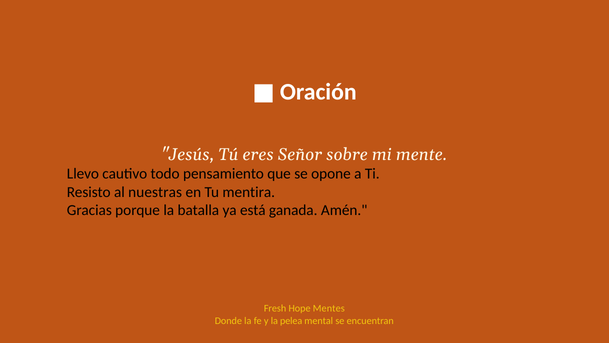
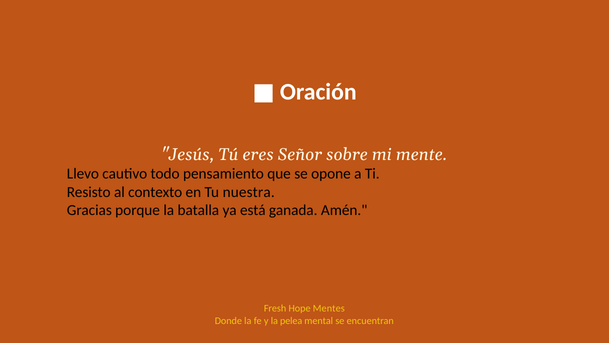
nuestras: nuestras -> contexto (155, 192)
mentira: mentira -> nuestra (249, 192)
